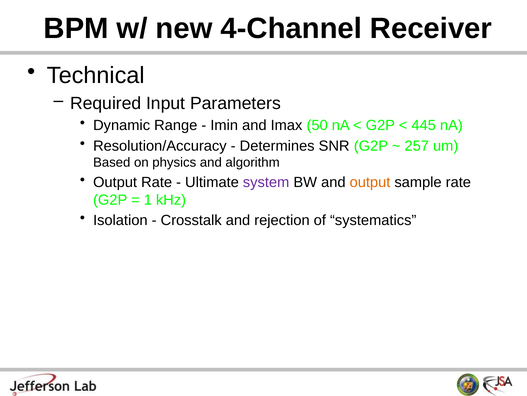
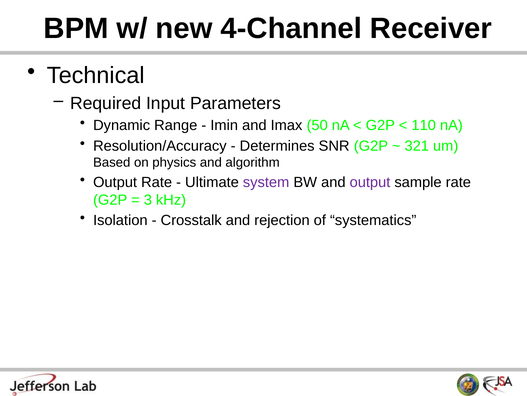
445: 445 -> 110 (424, 125)
257: 257 -> 321 (417, 146)
output colour: orange -> purple (370, 182)
1: 1 -> 3 (148, 200)
